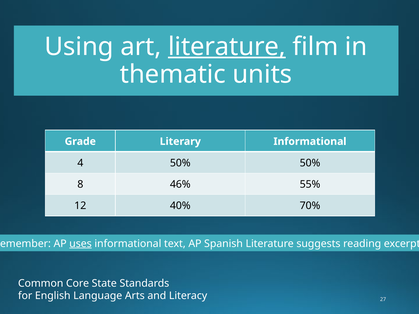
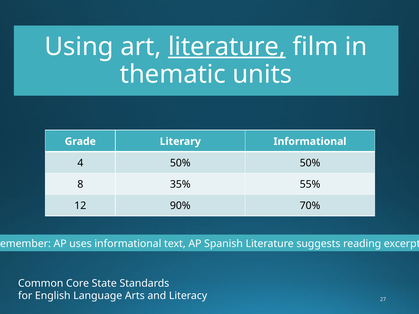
46%: 46% -> 35% (180, 185)
40%: 40% -> 90% (180, 206)
uses underline: present -> none (81, 244)
